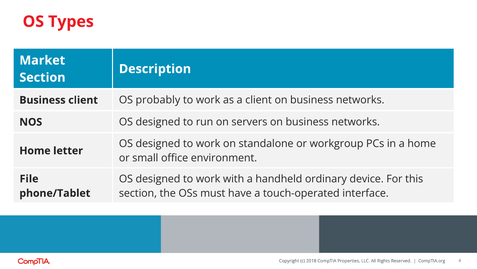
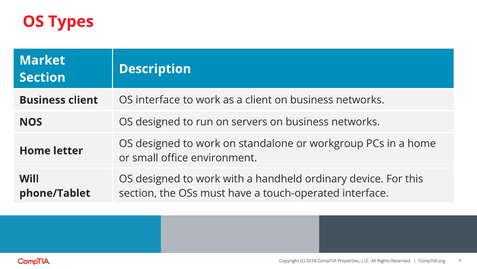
OS probably: probably -> interface (158, 100)
File: File -> Will (29, 178)
